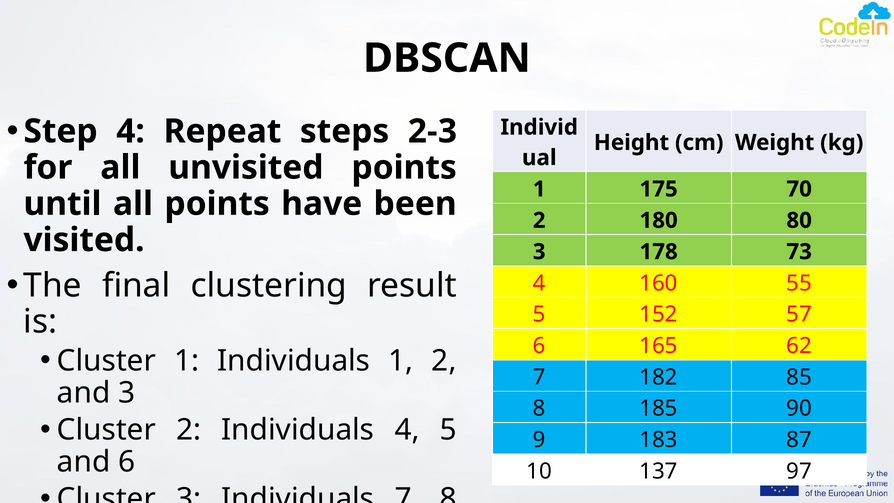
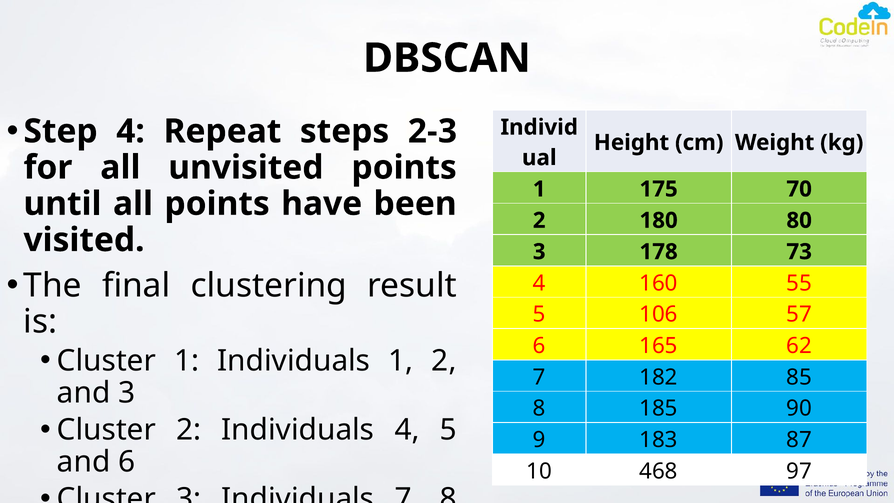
152: 152 -> 106 (659, 314)
137: 137 -> 468 (659, 471)
